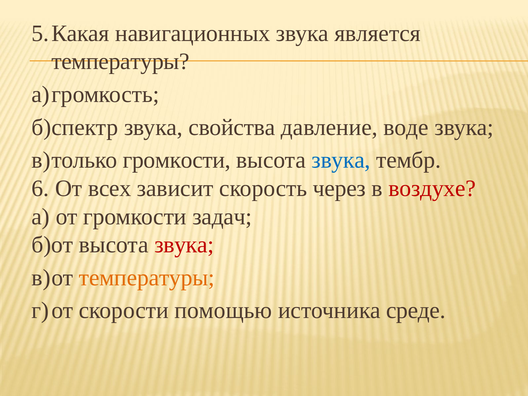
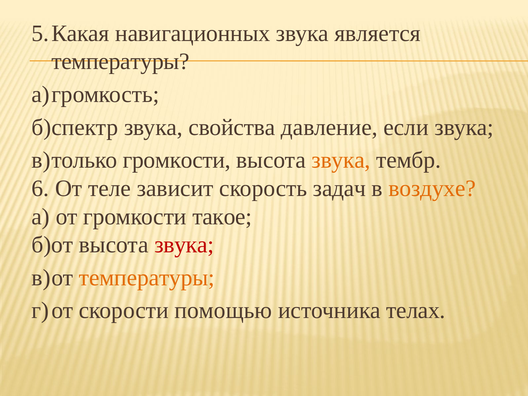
воде: воде -> если (406, 127)
звука colour: blue -> orange (341, 160)
всех: всех -> теле (110, 188)
через: через -> задач (339, 188)
воздухе colour: red -> orange (432, 188)
задач: задач -> такое (222, 217)
среде: среде -> телах (416, 311)
